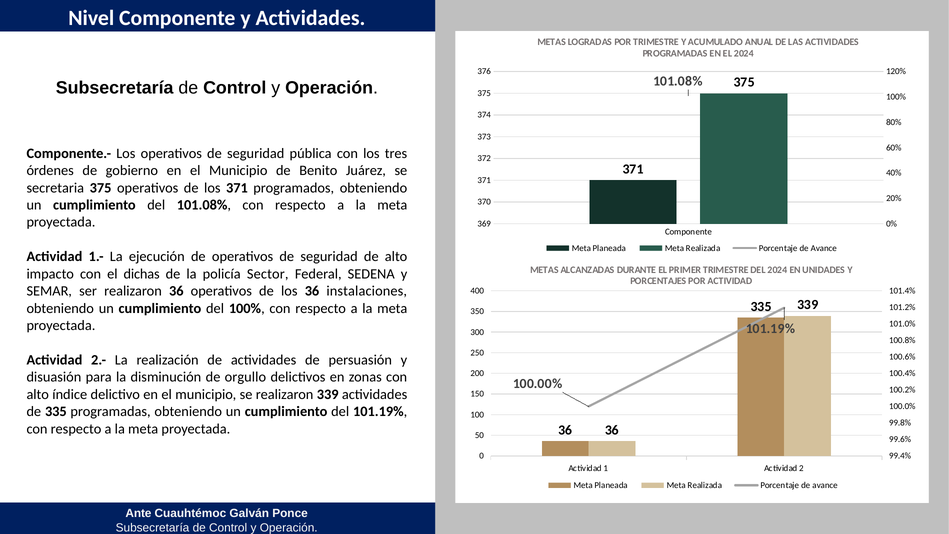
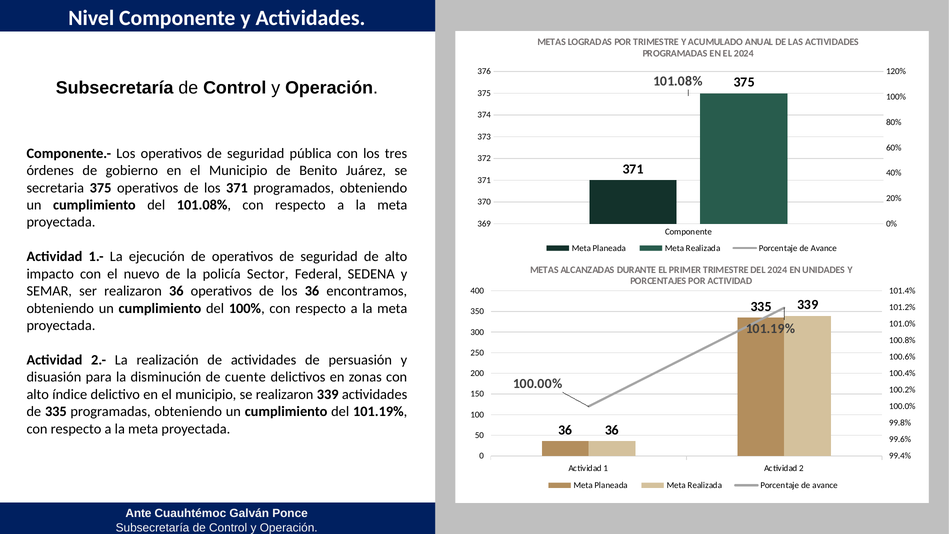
dichas: dichas -> nuevo (142, 274)
instalaciones: instalaciones -> encontramos (367, 291)
orgullo: orgullo -> cuente (245, 377)
